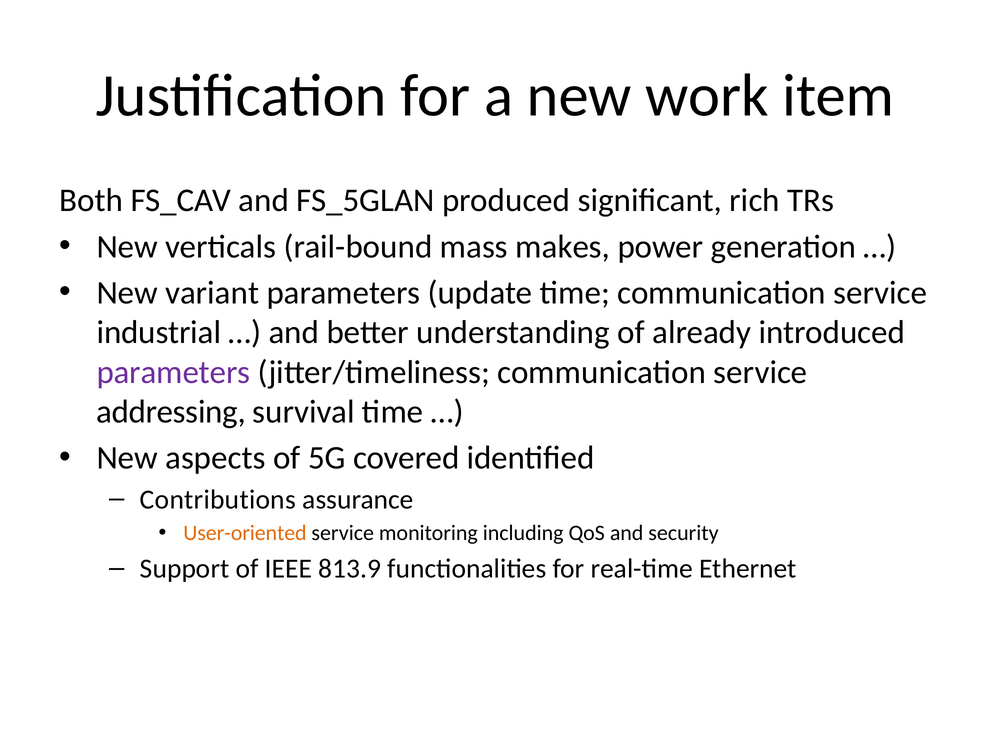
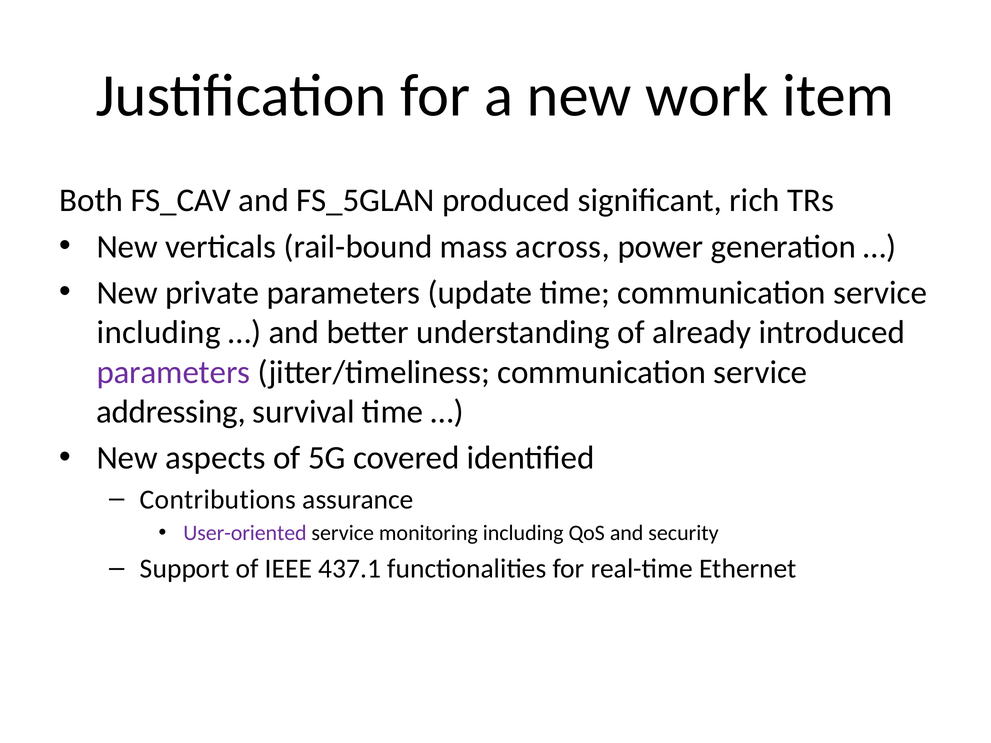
makes: makes -> across (563, 247)
variant: variant -> private (212, 293)
industrial: industrial -> including (159, 333)
User-oriented colour: orange -> purple (245, 533)
813.9: 813.9 -> 437.1 (350, 569)
